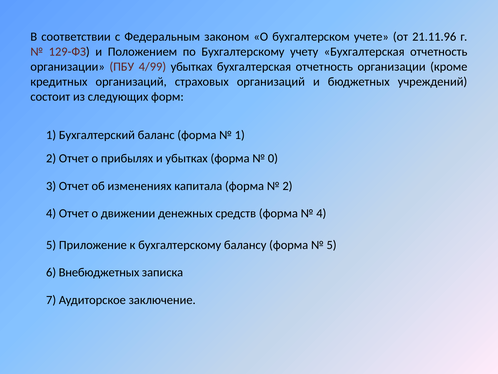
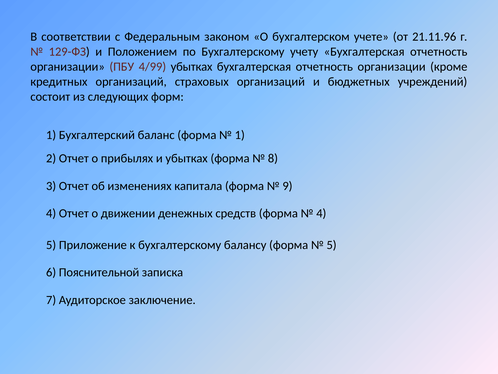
0: 0 -> 8 (273, 158)
2: 2 -> 9 (287, 186)
Внебюджетных: Внебюджетных -> Пояснительной (99, 272)
